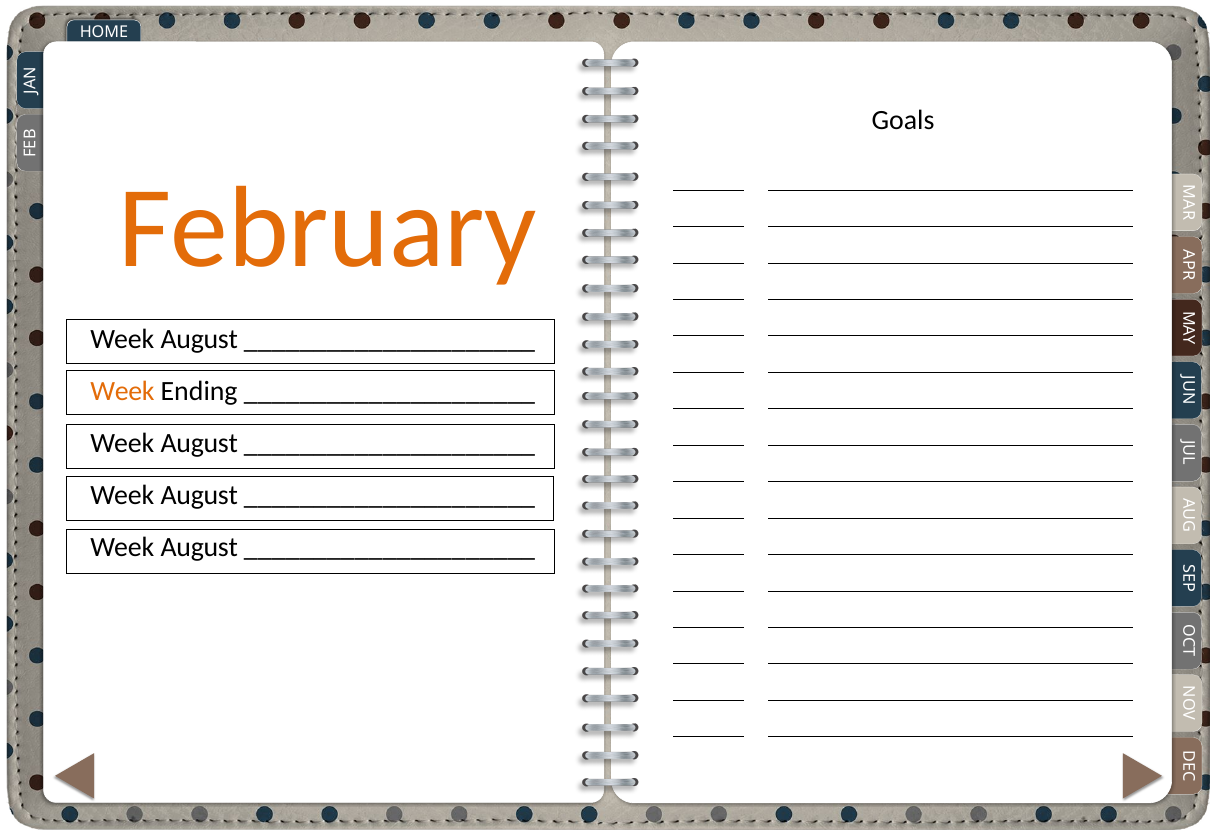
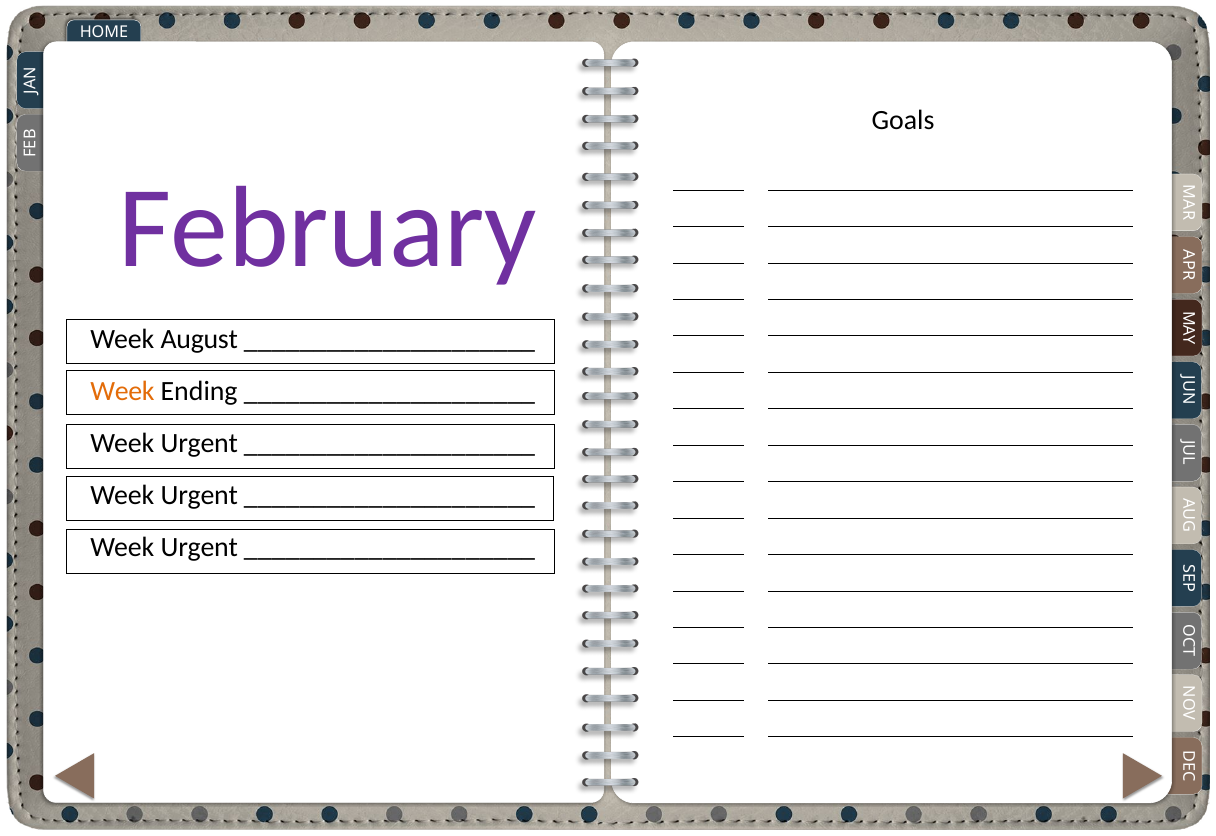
February colour: orange -> purple (327, 228)
August: August -> Urgent (199, 443)
August: August -> Urgent (199, 495)
August: August -> Urgent (199, 547)
